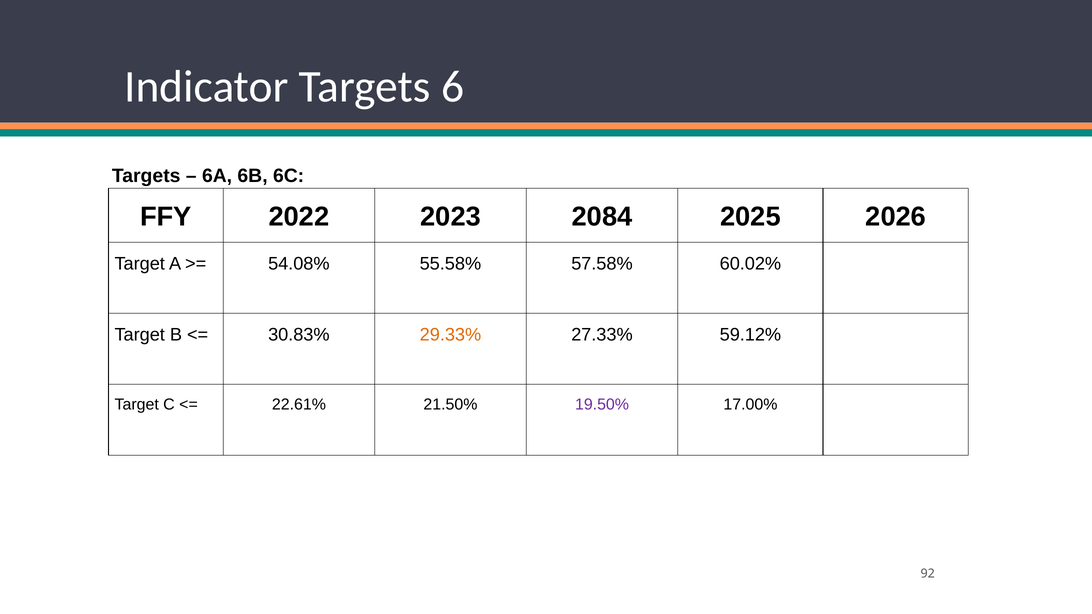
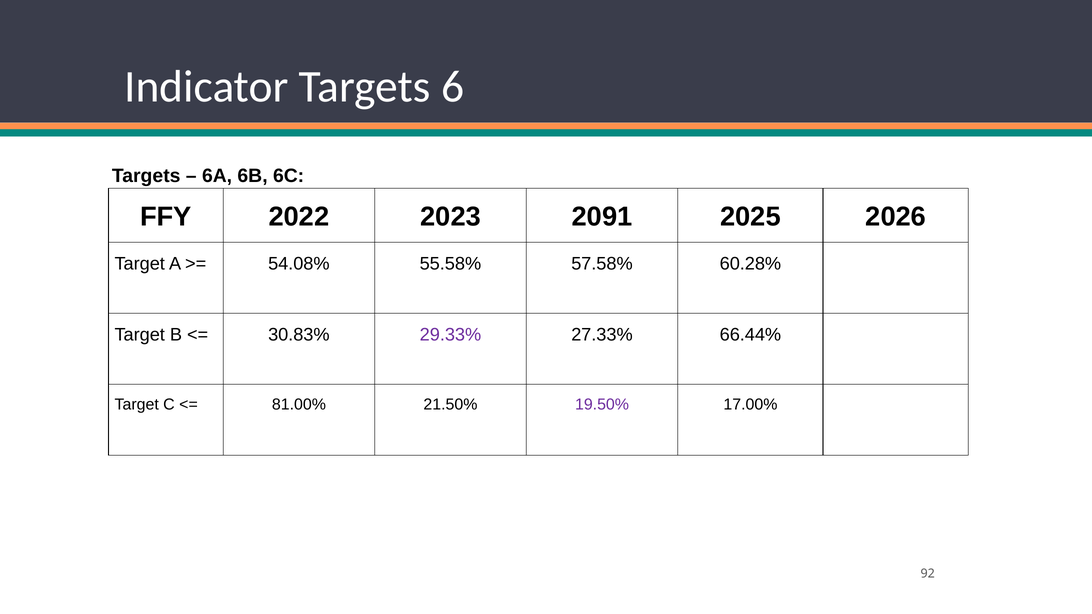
2084: 2084 -> 2091 (602, 217)
60.02%: 60.02% -> 60.28% (750, 264)
29.33% colour: orange -> purple (450, 335)
59.12%: 59.12% -> 66.44% (750, 335)
22.61%: 22.61% -> 81.00% (299, 405)
